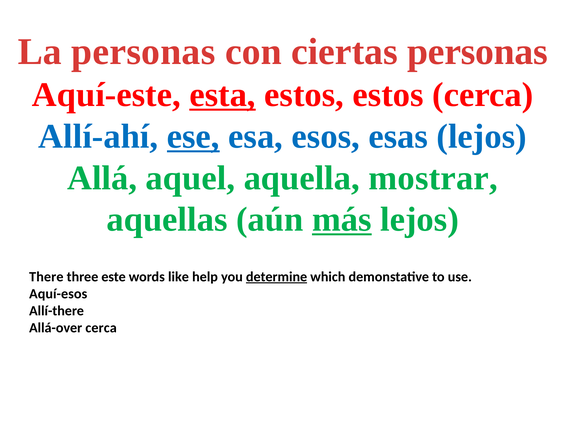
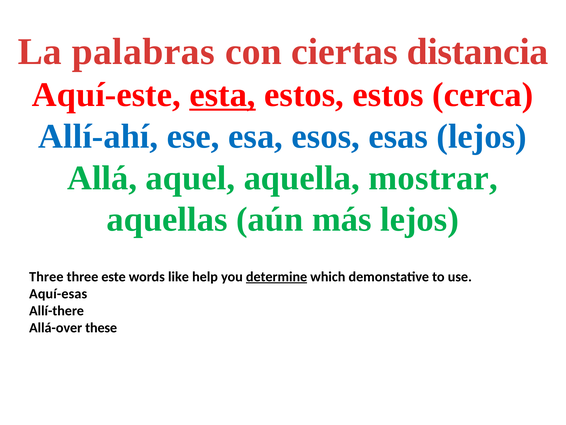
La personas: personas -> palabras (143, 52)
ciertas personas: personas -> distancia (478, 52)
ese underline: present -> none (193, 136)
más underline: present -> none (342, 219)
There: There -> Three (46, 276)
Aquí-esos: Aquí-esos -> Aquí-esas (58, 293)
Allá-over cerca: cerca -> these (101, 327)
